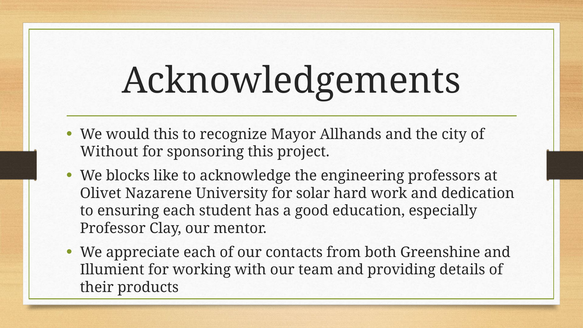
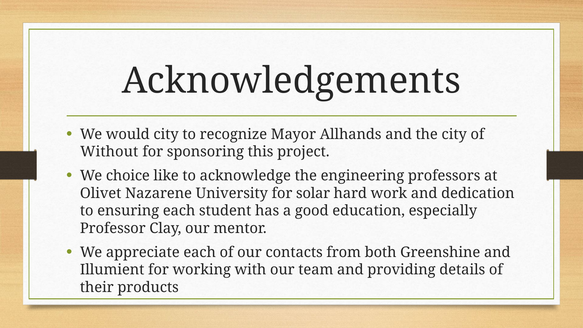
would this: this -> city (166, 134)
blocks: blocks -> choice (128, 176)
